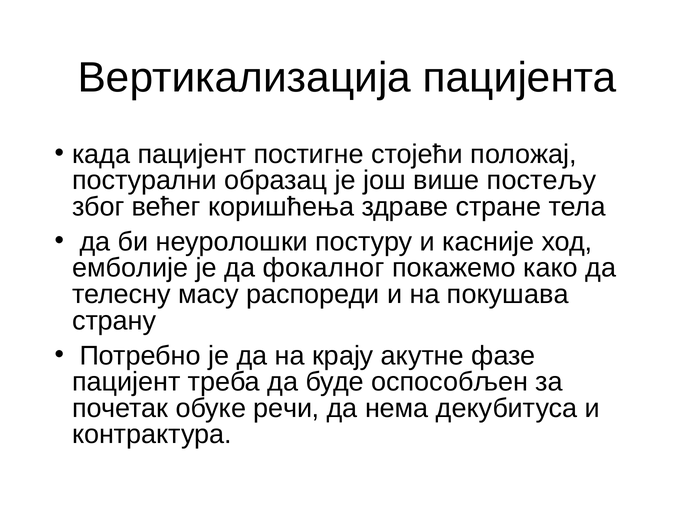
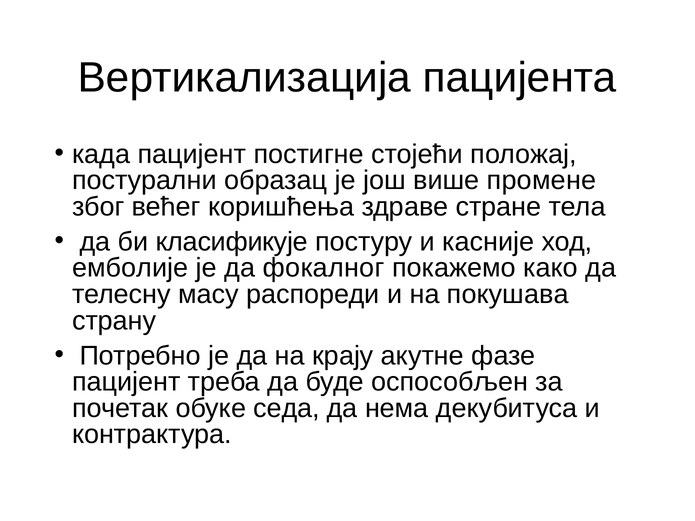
постељу: постељу -> промене (542, 181)
неуролошки: неуролошки -> класификује (232, 242)
речи: речи -> седа (286, 408)
